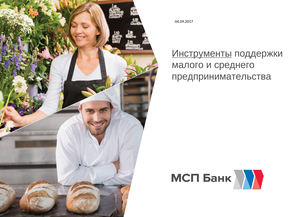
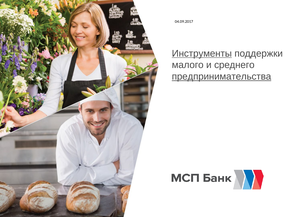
предпринимательства underline: none -> present (221, 76)
